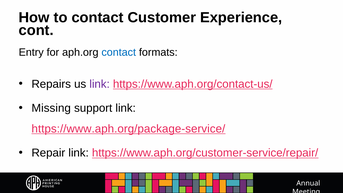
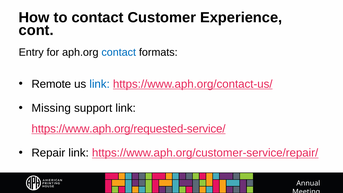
Repairs: Repairs -> Remote (51, 84)
link colour: purple -> blue (100, 84)
https://www.aph.org/package-service/: https://www.aph.org/package-service/ -> https://www.aph.org/requested-service/ (129, 129)
